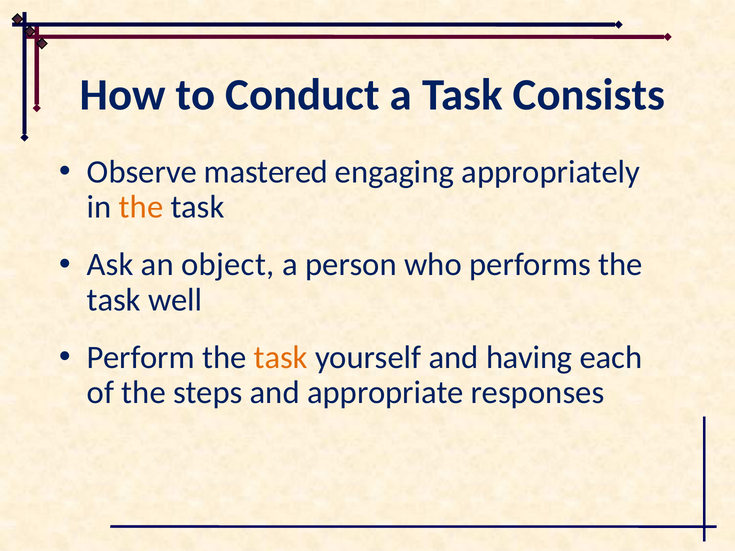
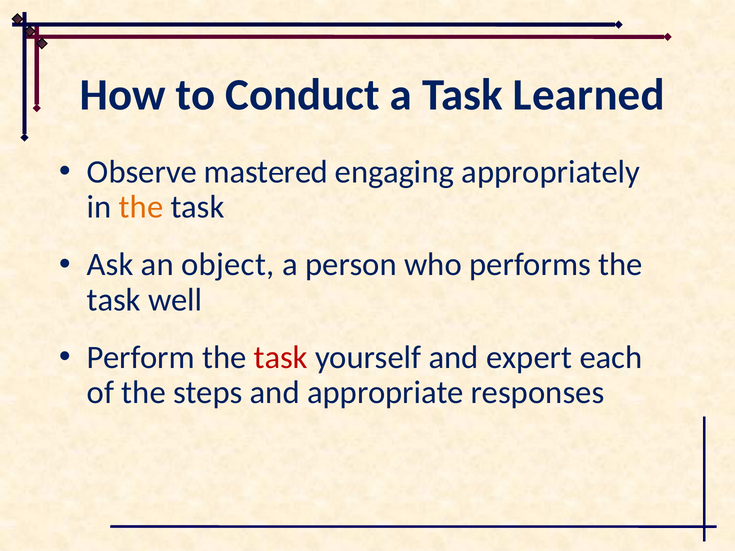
Consists: Consists -> Learned (589, 95)
task colour: orange -> red (281, 357)
having: having -> expert (529, 357)
